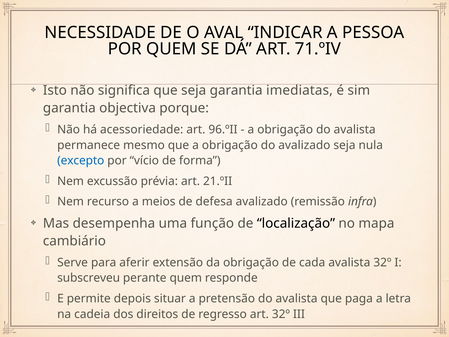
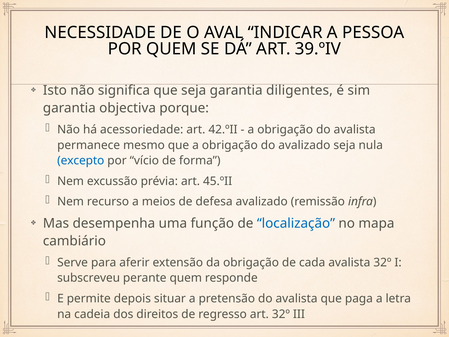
71.ºIV: 71.ºIV -> 39.ºIV (318, 49)
imediatas: imediatas -> diligentes (299, 90)
96.ºII: 96.ºII -> 42.ºII (223, 129)
21.ºII: 21.ºII -> 45.ºII (218, 181)
localização colour: black -> blue (296, 223)
